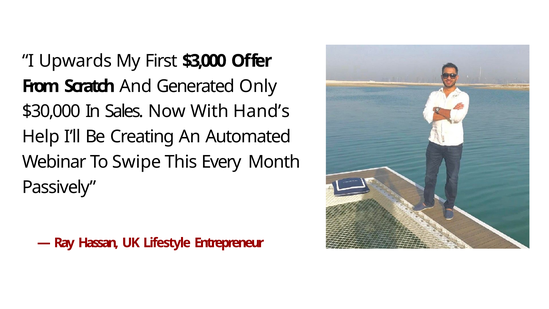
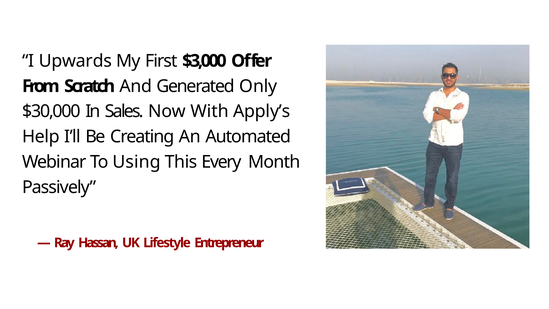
Hand’s: Hand’s -> Apply’s (262, 111)
Swipe: Swipe -> Using (137, 162)
